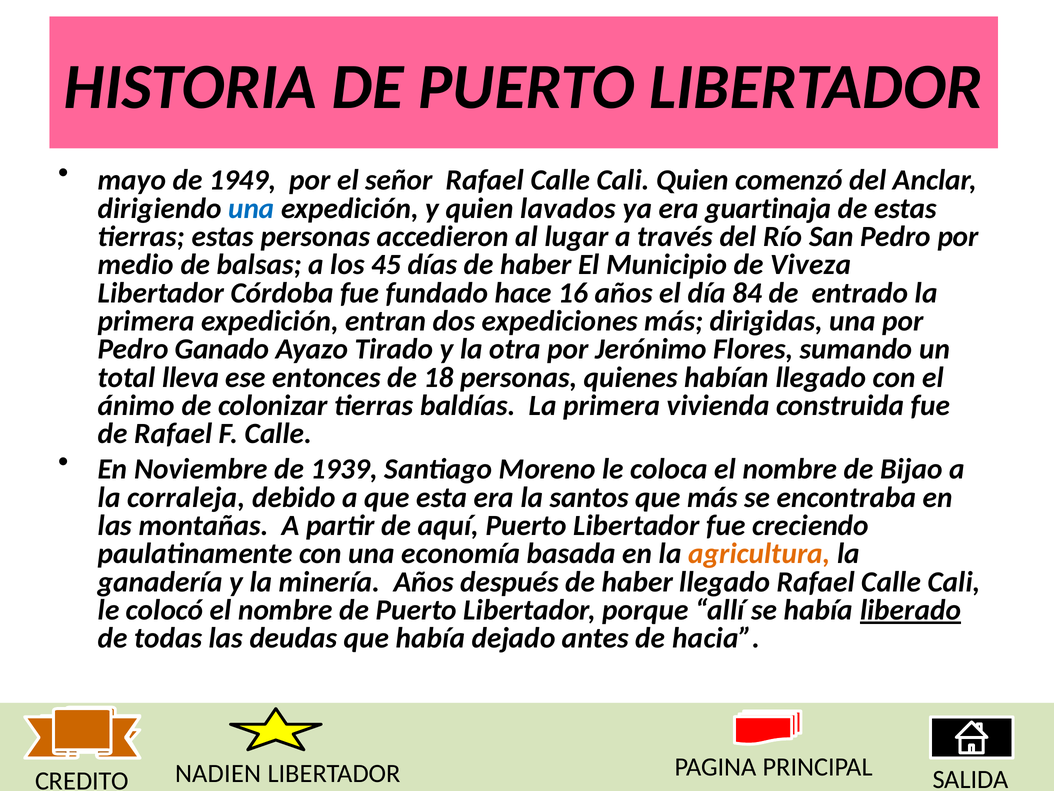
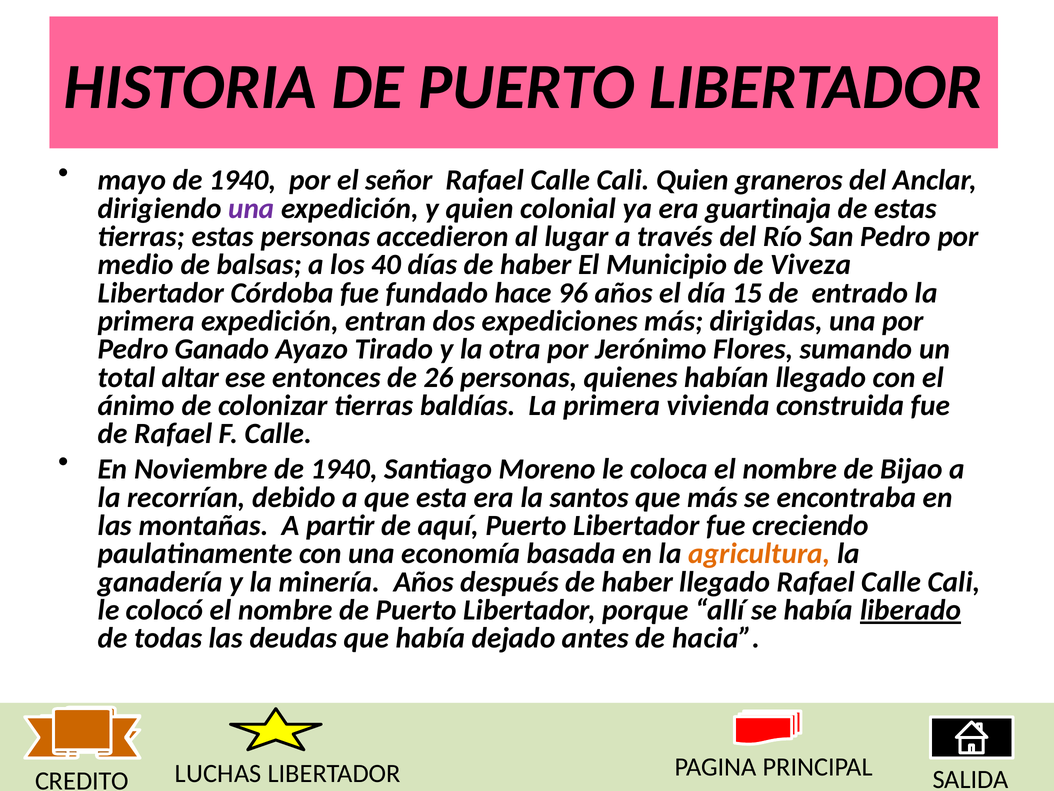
mayo de 1949: 1949 -> 1940 (243, 180)
comenzó: comenzó -> graneros (789, 180)
una colour: blue -> purple (251, 208)
lavados: lavados -> colonial (568, 208)
45: 45 -> 40 (386, 265)
16: 16 -> 96 (573, 293)
84: 84 -> 15 (747, 293)
lleva: lleva -> altar (191, 377)
18: 18 -> 26 (439, 377)
Noviembre de 1939: 1939 -> 1940 (344, 469)
corraleja: corraleja -> recorrían (186, 497)
NADIEN: NADIEN -> LUCHAS (218, 773)
